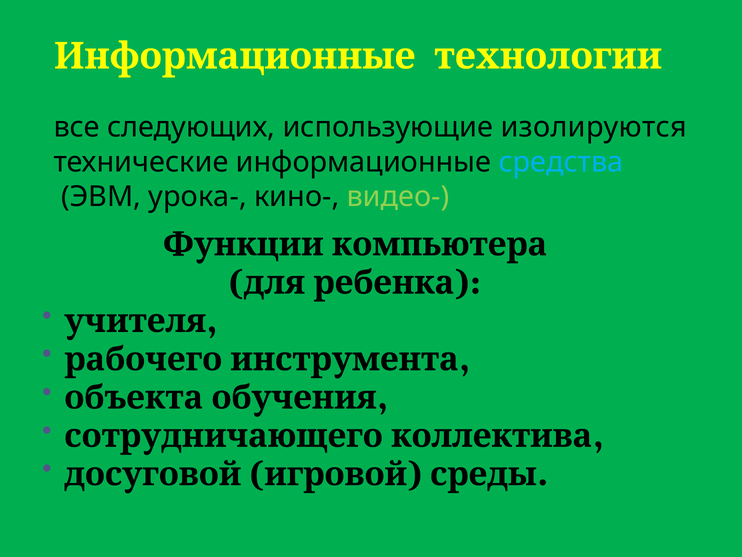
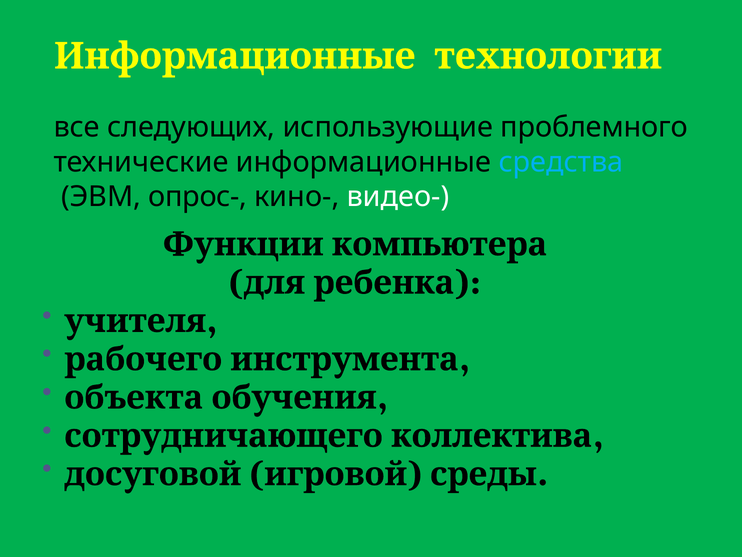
изолируются: изолируются -> проблемного (594, 127)
урока-: урока- -> опрос- (198, 197)
видео- colour: light green -> white (398, 197)
